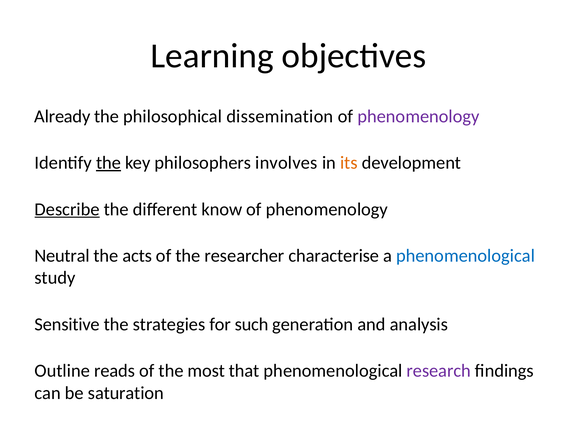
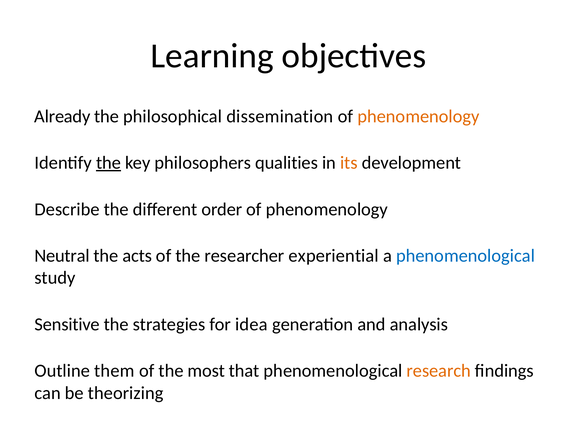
phenomenology colour: purple -> orange (419, 116)
involves: involves -> qualities (286, 163)
Describe underline: present -> none (67, 209)
know: know -> order (222, 209)
characterise: characterise -> experiential (334, 256)
such: such -> idea (251, 324)
reads: reads -> them (114, 371)
research colour: purple -> orange (439, 371)
saturation: saturation -> theorizing (126, 393)
